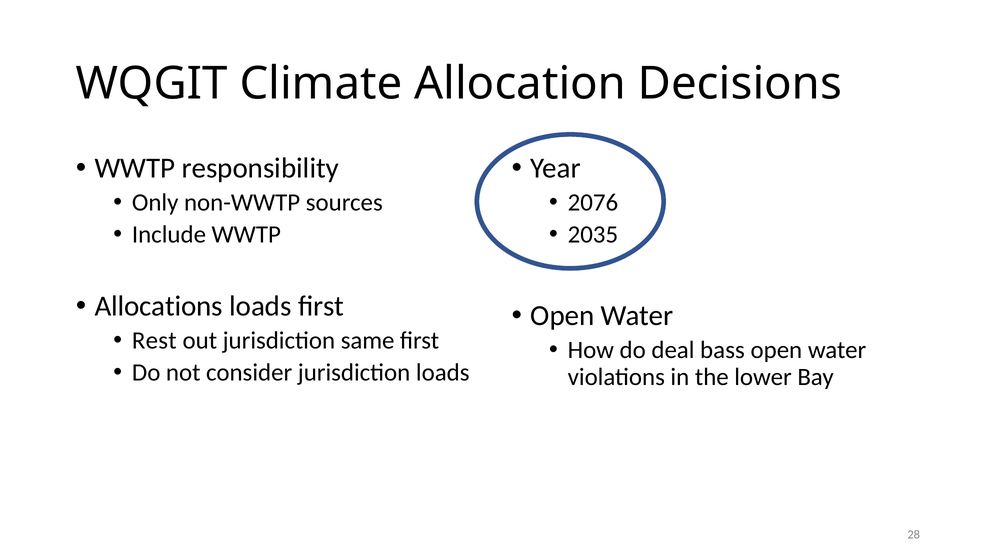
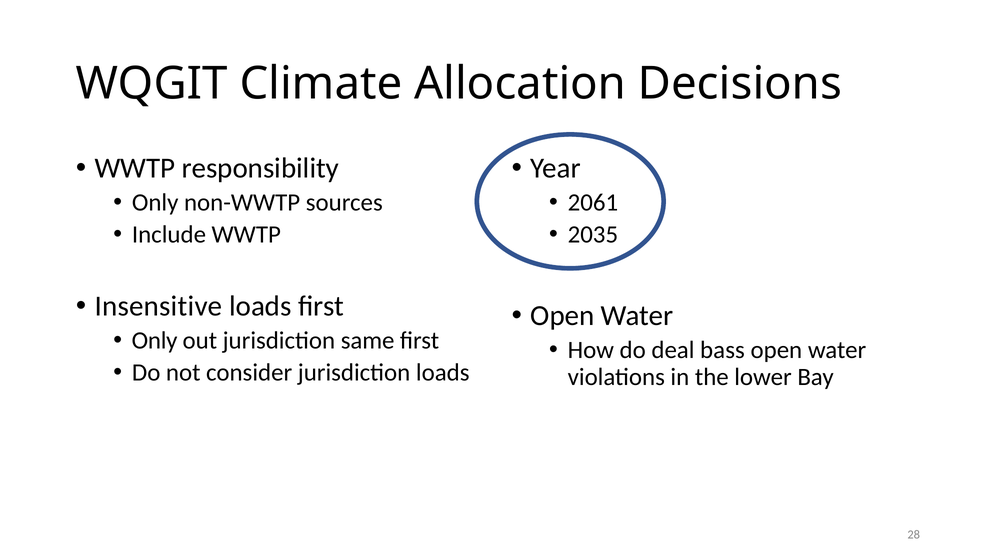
2076: 2076 -> 2061 (593, 203)
Allocations: Allocations -> Insensitive (159, 306)
Rest: Rest -> Only (155, 341)
